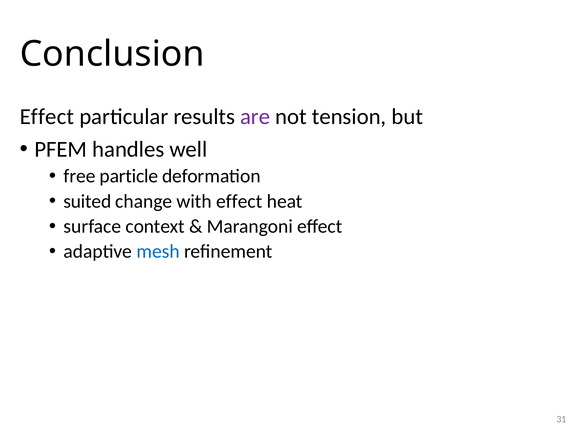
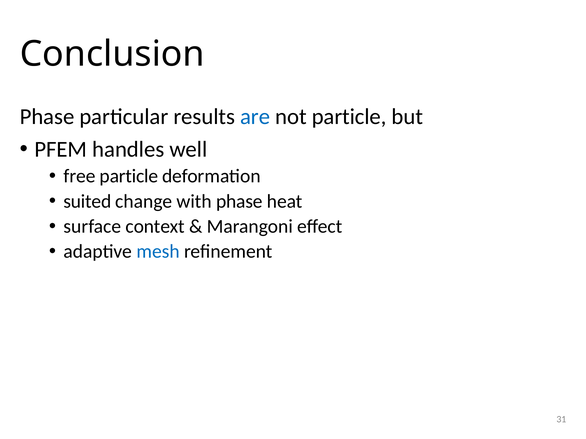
Effect: Effect -> Phase (47, 117)
are colour: purple -> blue (255, 117)
not tension: tension -> particle (349, 117)
with effect: effect -> phase (239, 201)
